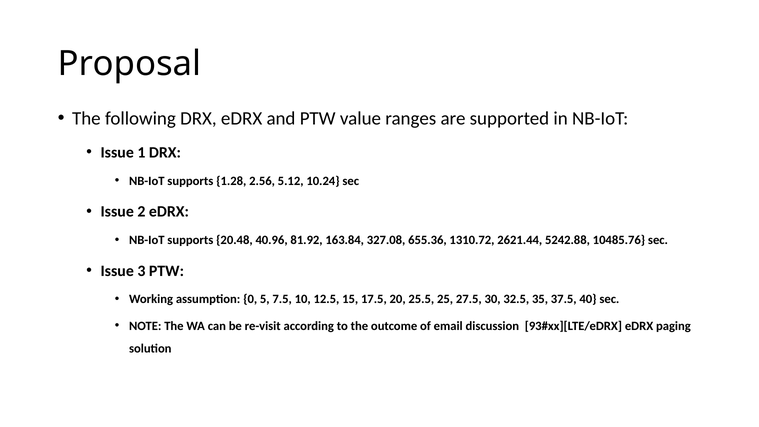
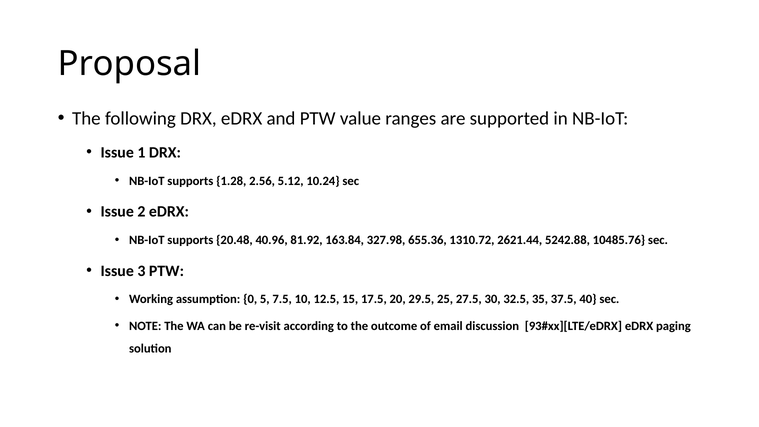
327.08: 327.08 -> 327.98 (386, 240)
25.5: 25.5 -> 29.5 (421, 299)
